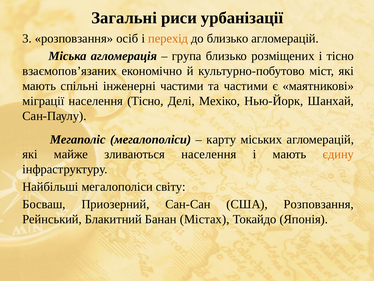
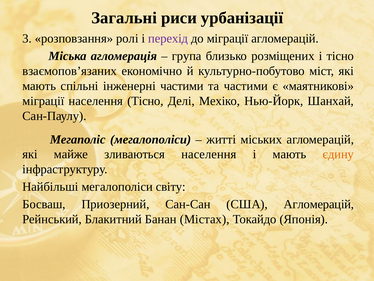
осіб: осіб -> ролі (127, 39)
перехід colour: orange -> purple (168, 39)
до близько: близько -> міграції (228, 39)
карту: карту -> житті (221, 139)
США Розповзання: Розповзання -> Агломерацій (319, 204)
